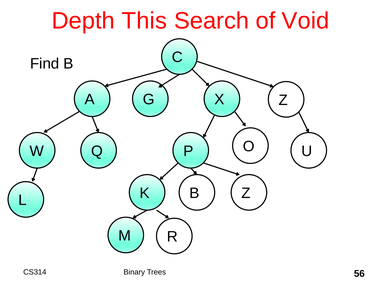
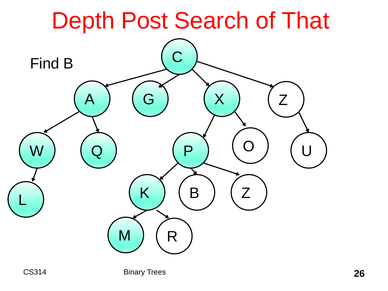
This: This -> Post (145, 21)
Void: Void -> That (305, 21)
56: 56 -> 26 (359, 274)
